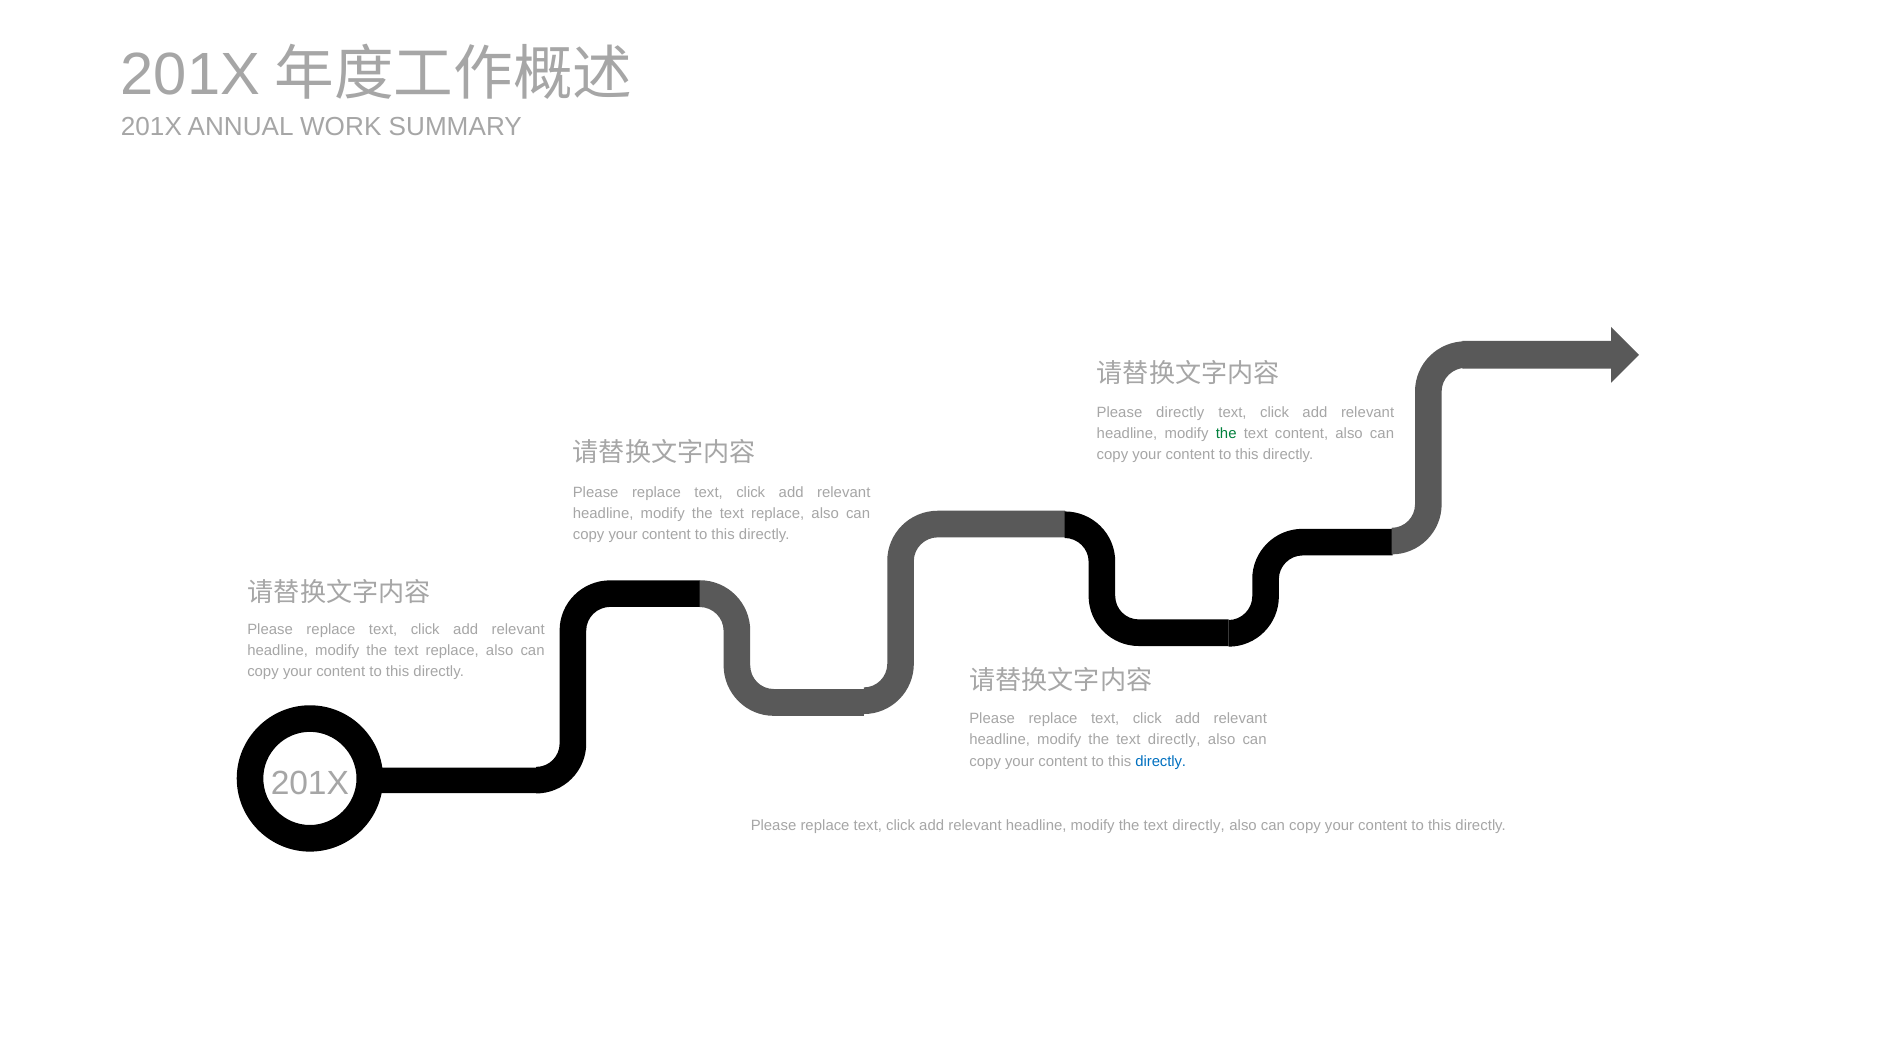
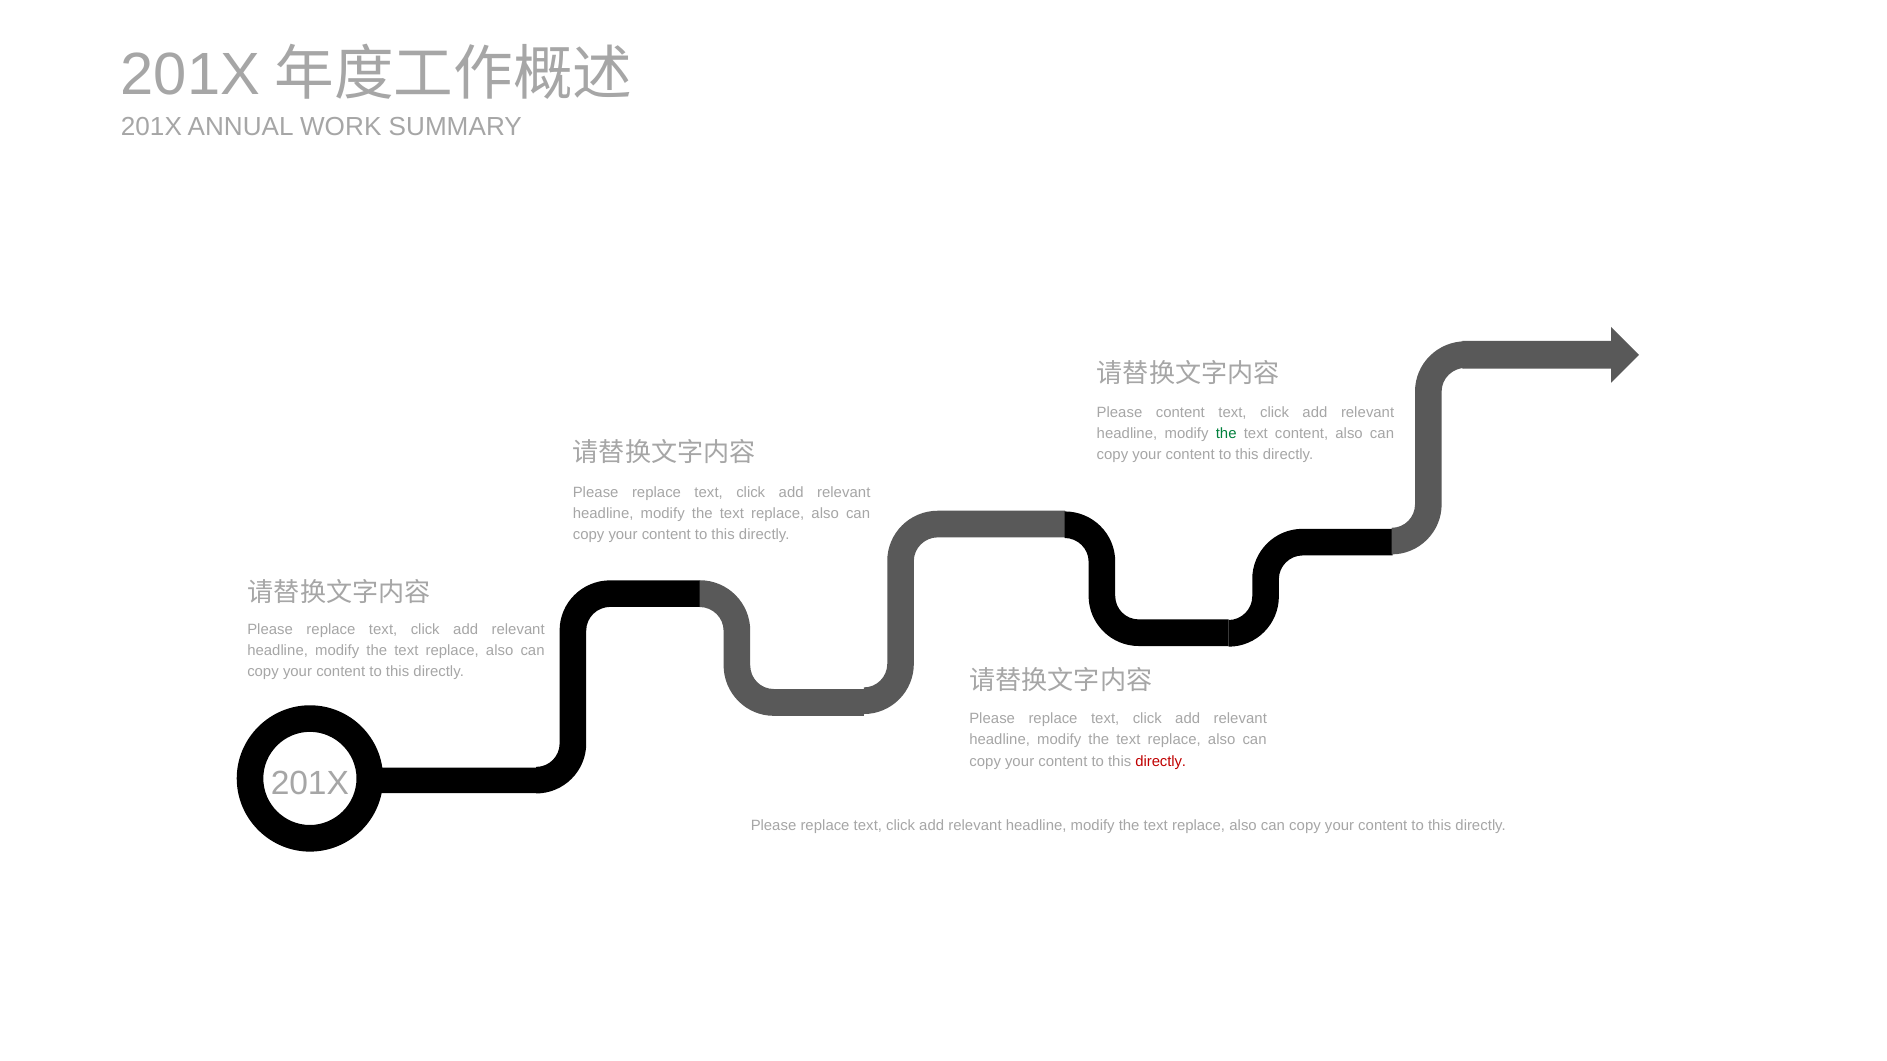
Please directly: directly -> content (1180, 412)
directly: directly -> replace (1174, 740)
directly colour: blue -> red (1161, 762)
directly: directly -> replace (1199, 826)
